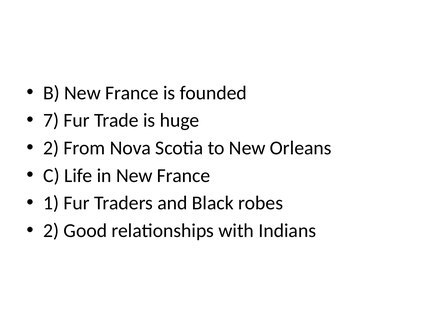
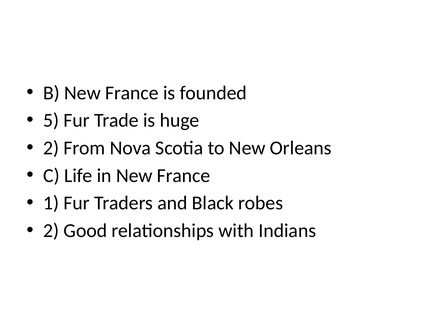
7: 7 -> 5 (51, 121)
